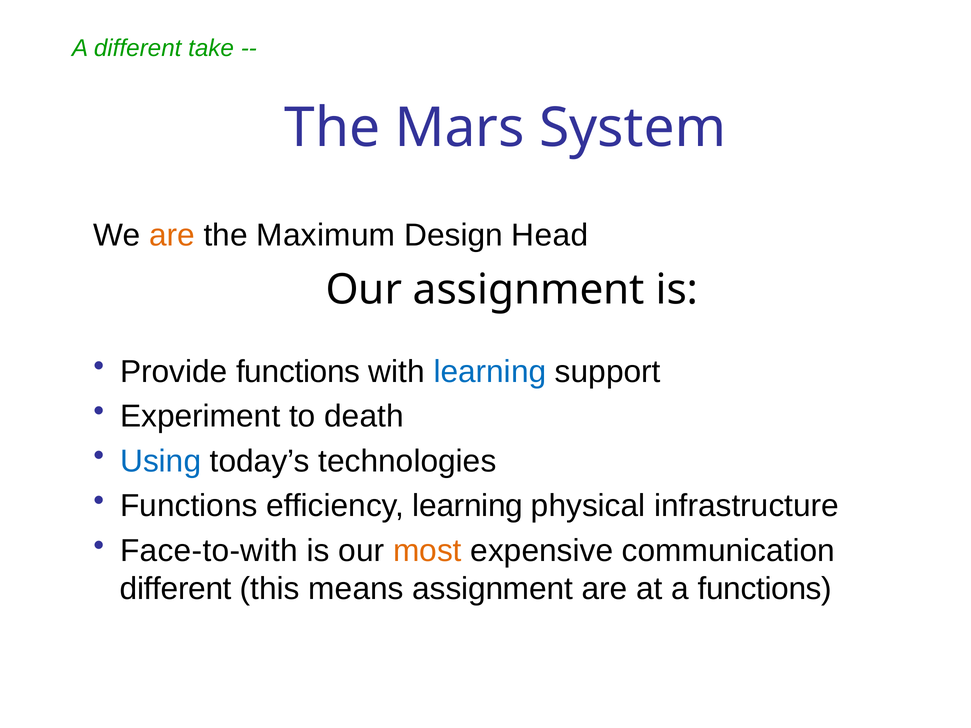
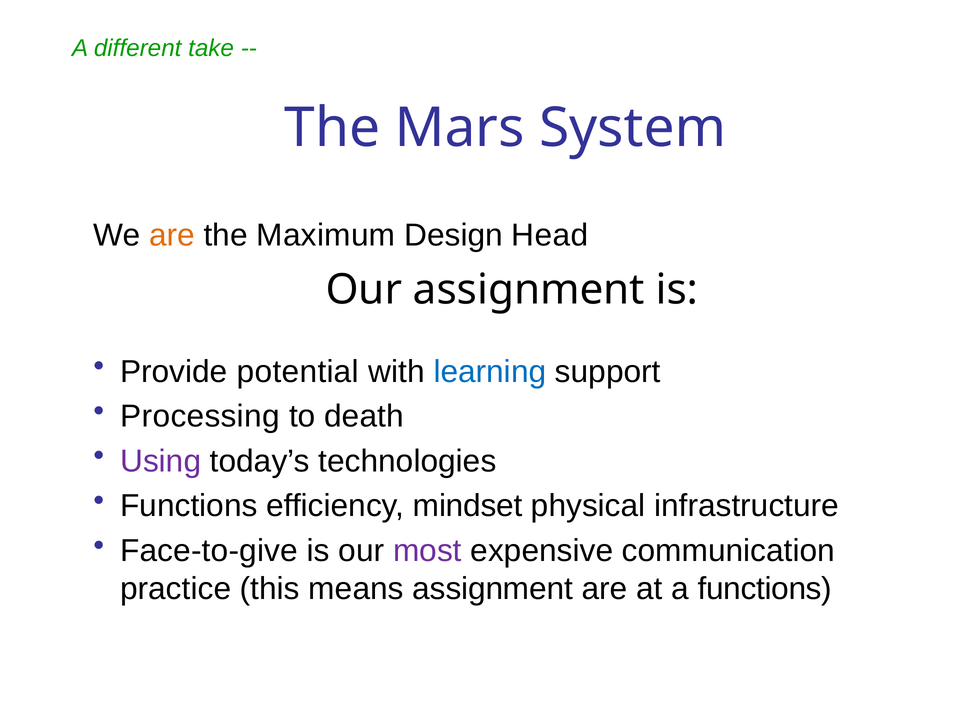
Provide functions: functions -> potential (298, 372)
Experiment: Experiment -> Processing (200, 417)
Using colour: blue -> purple (161, 461)
efficiency learning: learning -> mindset (468, 506)
Face-to-with: Face-to-with -> Face-to-give (209, 551)
most colour: orange -> purple (427, 551)
different: different -> practice (176, 589)
